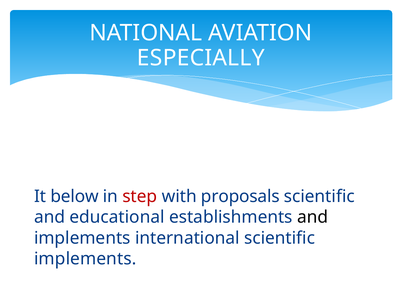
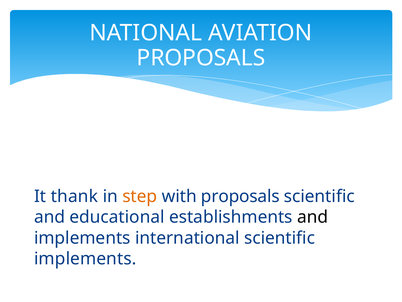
ESPECIALLY: ESPECIALLY -> PROPOSALS (201, 58)
below: below -> thank (74, 196)
step colour: red -> orange (140, 196)
